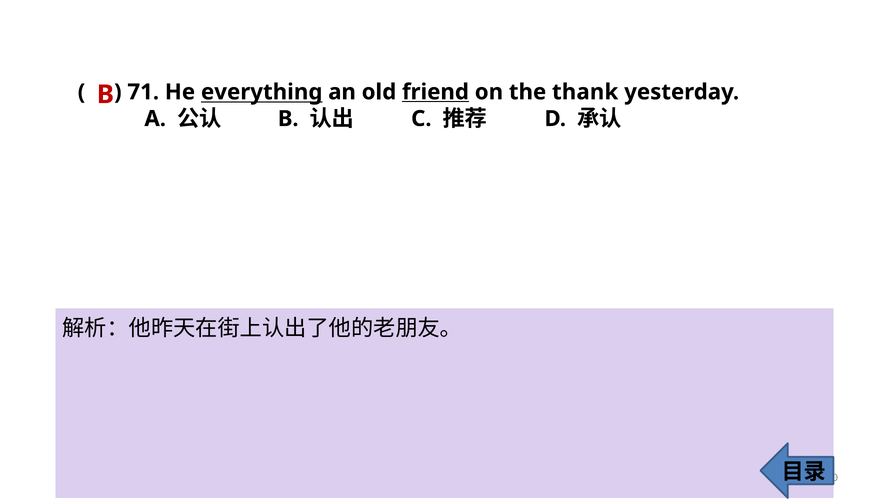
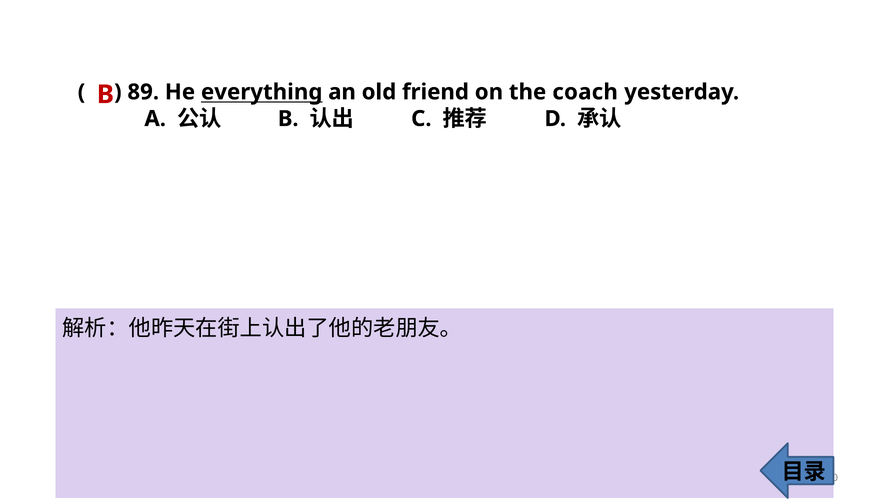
71: 71 -> 89 (143, 92)
friend underline: present -> none (435, 92)
thank: thank -> coach (585, 92)
